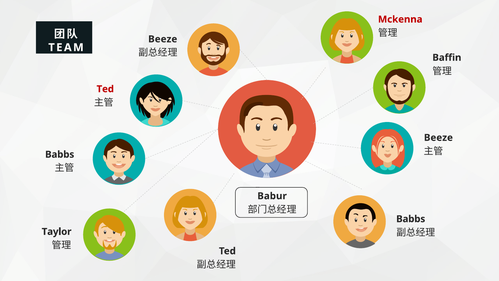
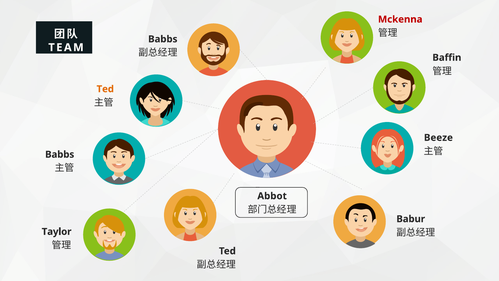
Beeze: Beeze -> Babbs (163, 39)
Ted colour: red -> orange (105, 89)
Babur: Babur -> Abbot (272, 196)
Babbs: Babbs -> Babur (411, 219)
